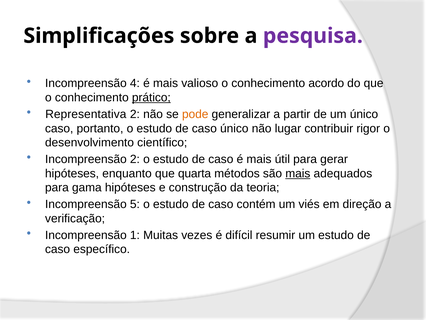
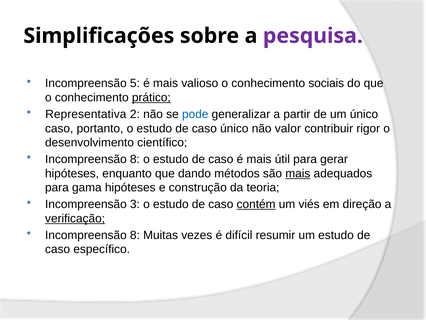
4: 4 -> 5 (135, 83)
acordo: acordo -> sociais (326, 83)
pode colour: orange -> blue (195, 114)
lugar: lugar -> valor (288, 128)
2: 2 -> 8 (135, 159)
quarta: quarta -> dando (195, 173)
5: 5 -> 3 (135, 204)
contém underline: none -> present (256, 204)
verificação underline: none -> present (75, 218)
1: 1 -> 8 (135, 235)
